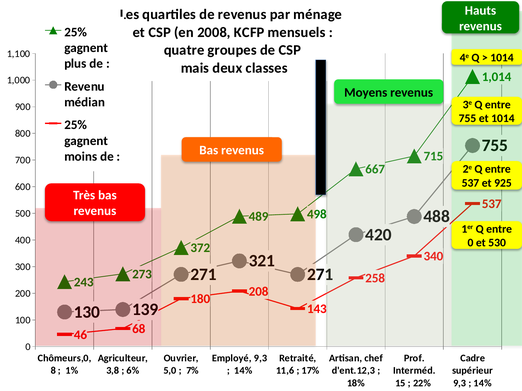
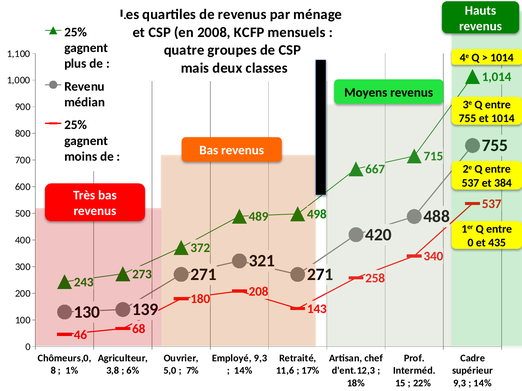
925: 925 -> 384 (503, 183)
530: 530 -> 435 (497, 243)
